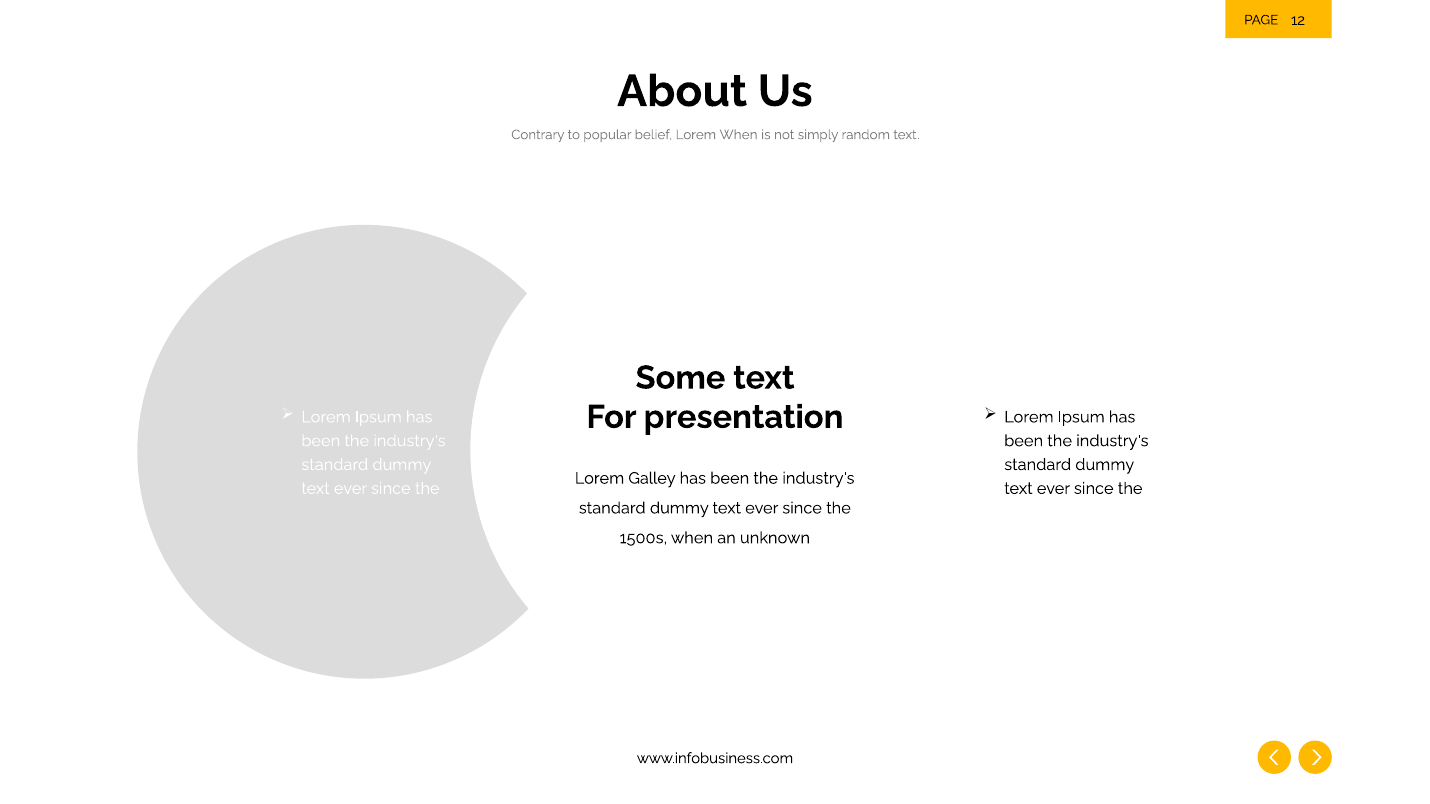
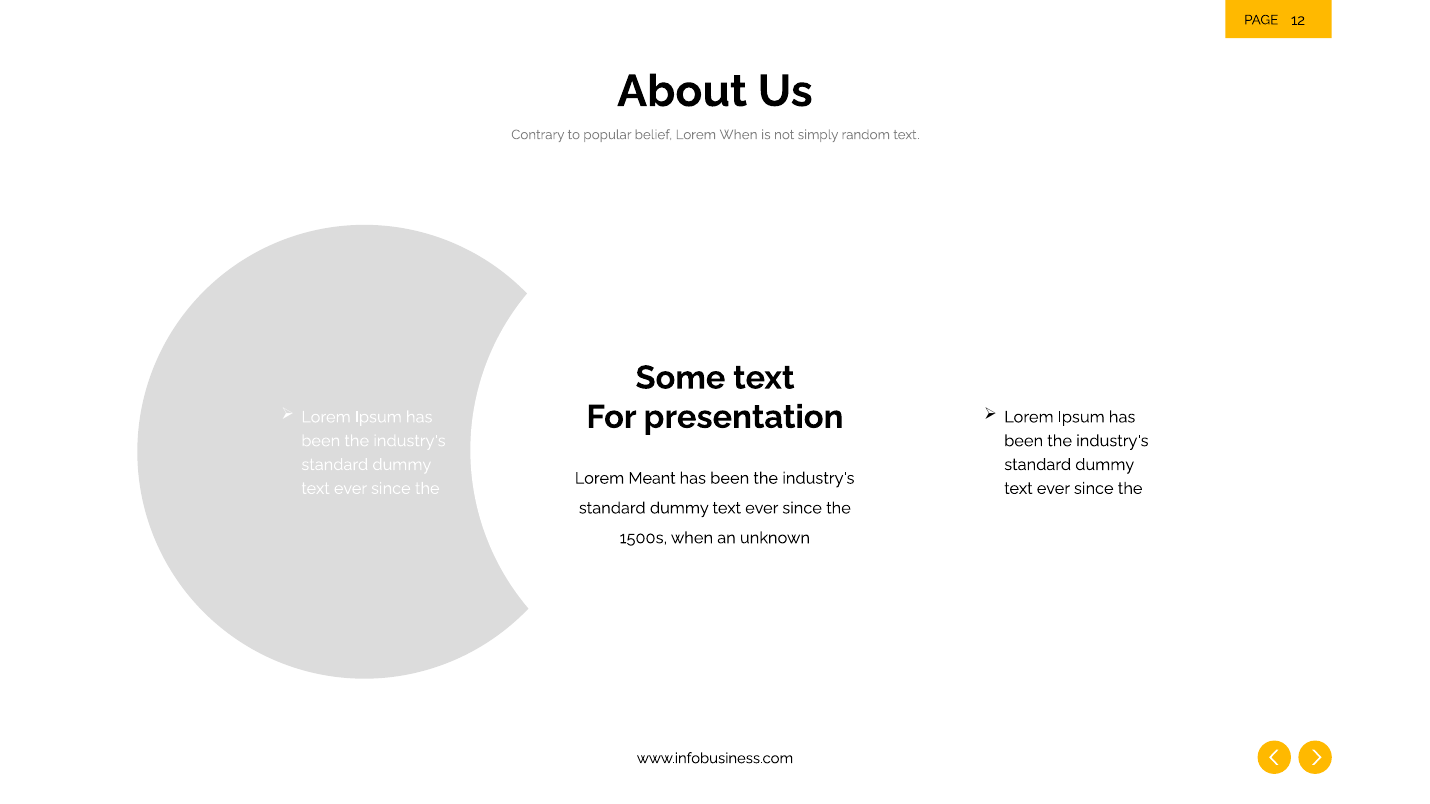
Galley: Galley -> Meant (652, 478)
